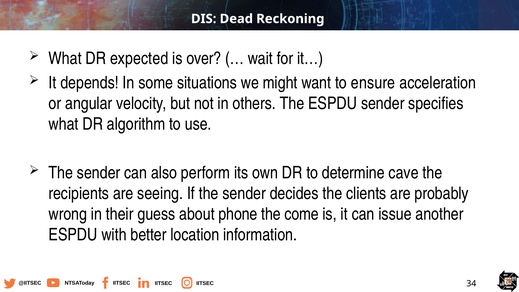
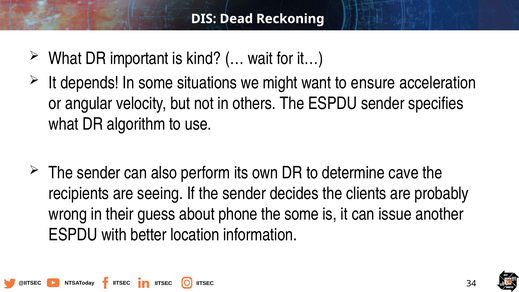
expected: expected -> important (139, 58)
over: over -> kind (204, 58)
the come: come -> some (302, 214)
